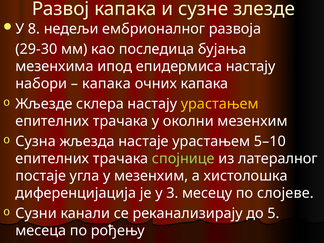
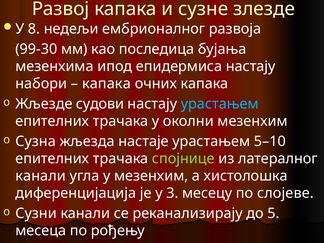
29-30: 29-30 -> 99-30 (36, 49)
склера: склера -> судови (100, 104)
урастањем colour: yellow -> light blue (220, 104)
постаје: постаје -> канали (41, 176)
